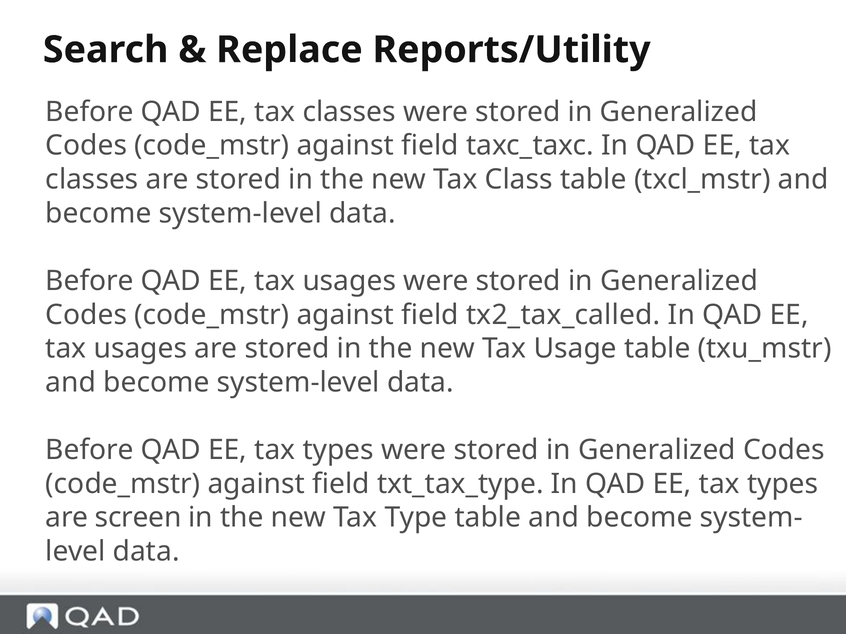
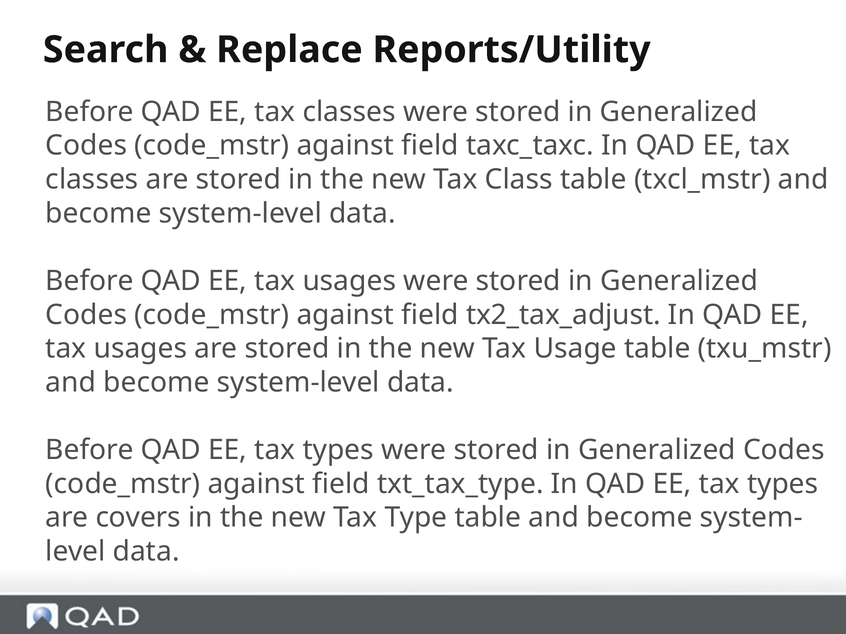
tx2_tax_called: tx2_tax_called -> tx2_tax_adjust (563, 315)
screen: screen -> covers (138, 518)
